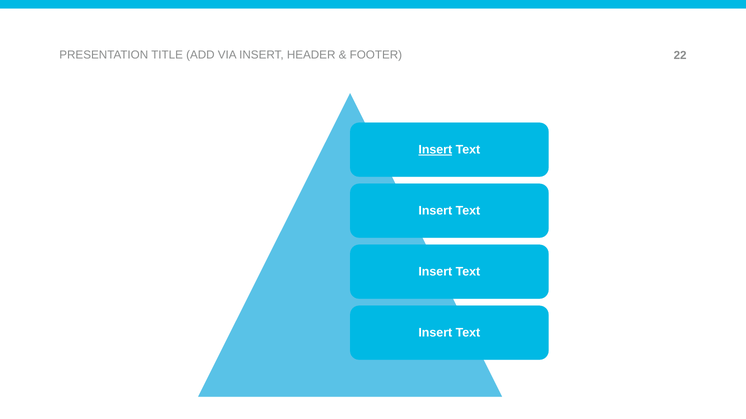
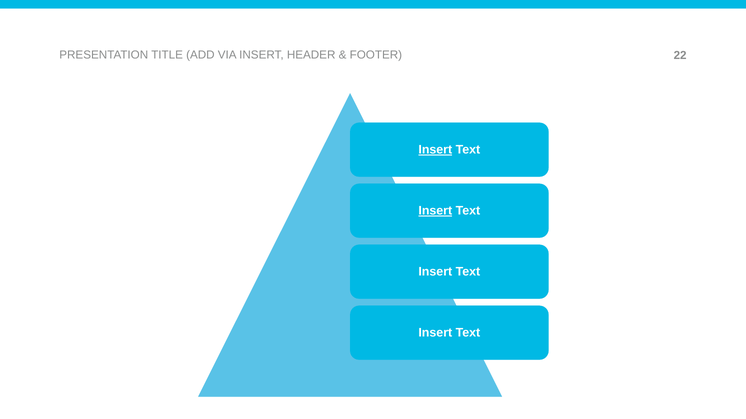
Insert underline: none -> present (435, 211)
